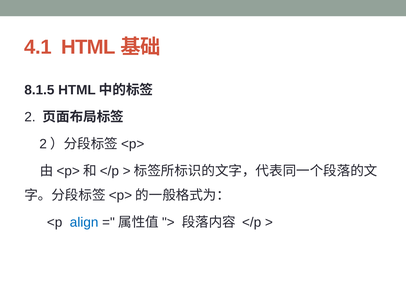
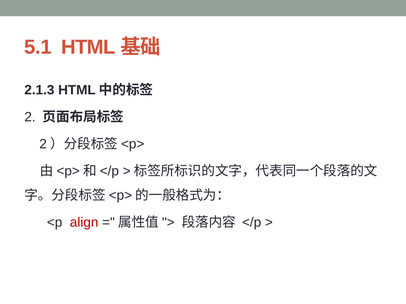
4.1: 4.1 -> 5.1 (38, 47)
8.1.5: 8.1.5 -> 2.1.3 (39, 90)
align colour: blue -> red (84, 223)
